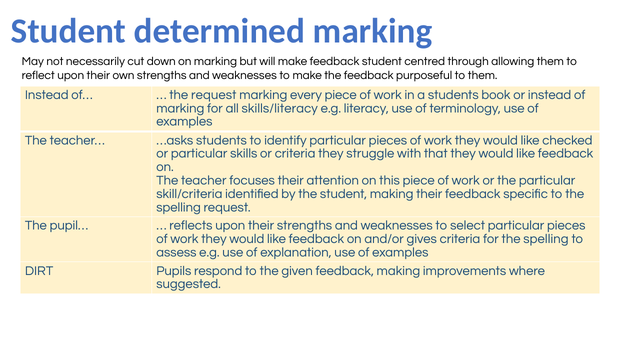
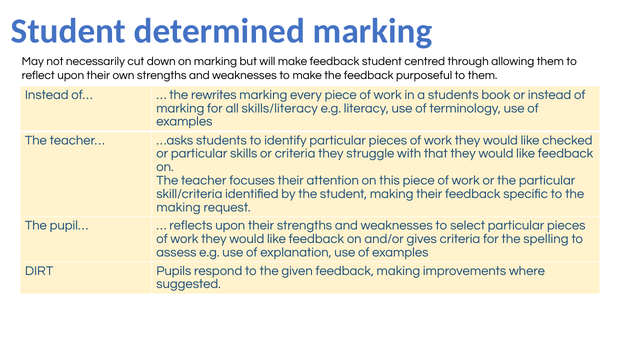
the request: request -> rewrites (214, 95)
spelling: spelling -> making (178, 208)
